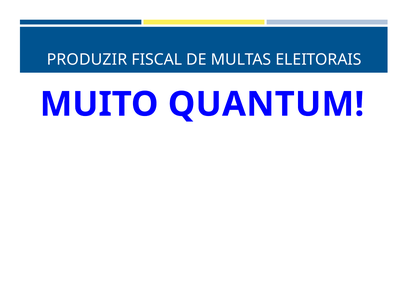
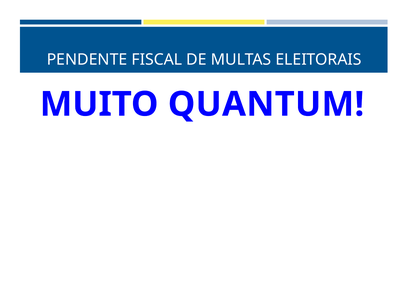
PRODUZIR: PRODUZIR -> PENDENTE (87, 60)
